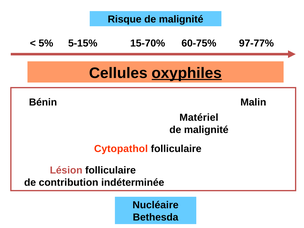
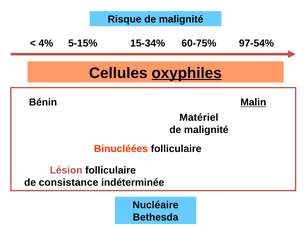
5%: 5% -> 4% (46, 43)
15-70%: 15-70% -> 15-34% (148, 43)
97-77%: 97-77% -> 97-54% (256, 43)
Malin underline: none -> present (253, 102)
Cytopathol: Cytopathol -> Binucléées (121, 149)
contribution: contribution -> consistance (69, 182)
